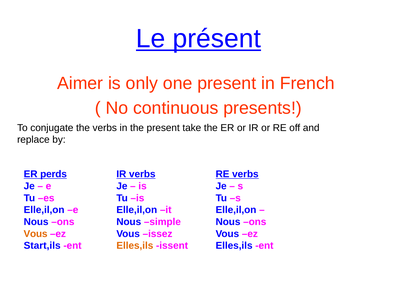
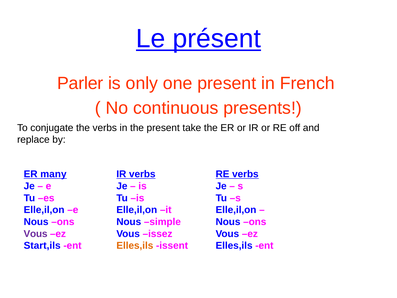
Aimer: Aimer -> Parler (80, 83)
perds: perds -> many (53, 174)
Vous colour: orange -> purple (36, 234)
